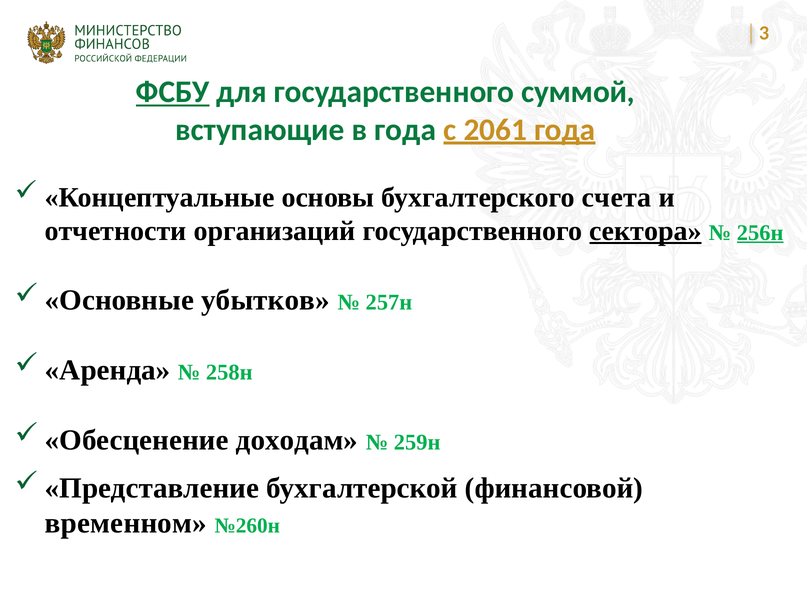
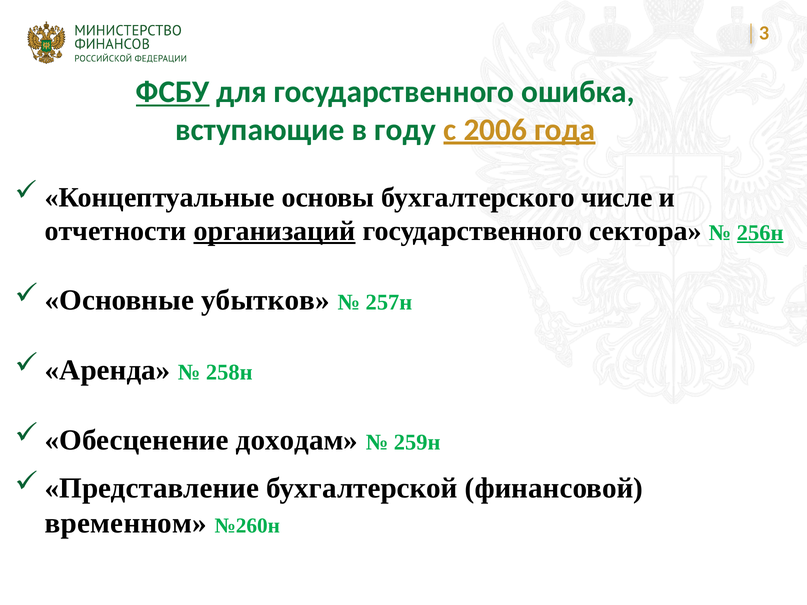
суммой: суммой -> ошибка (578, 92)
в года: года -> году (405, 130)
2061: 2061 -> 2006 (495, 130)
счета: счета -> числе (617, 197)
организаций underline: none -> present (275, 231)
сектора underline: present -> none (646, 231)
